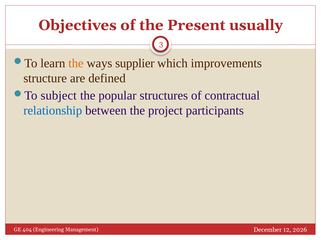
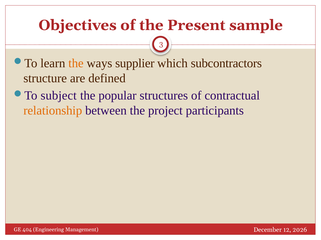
usually: usually -> sample (256, 25)
improvements: improvements -> subcontractors (226, 64)
relationship colour: blue -> orange (53, 111)
